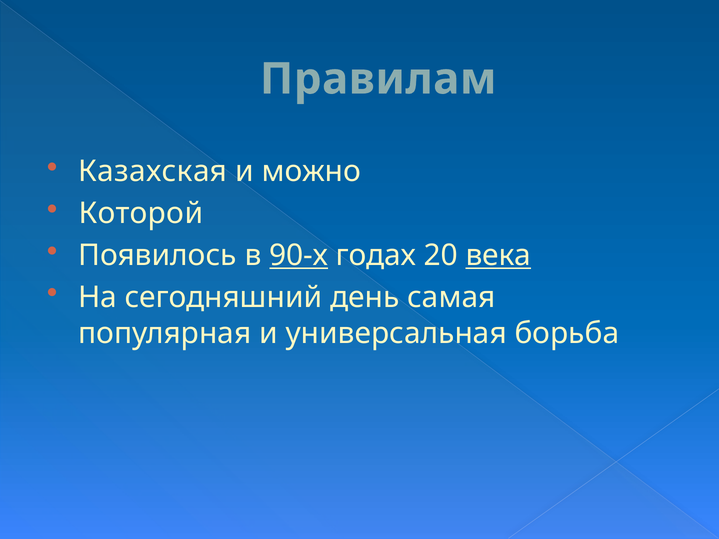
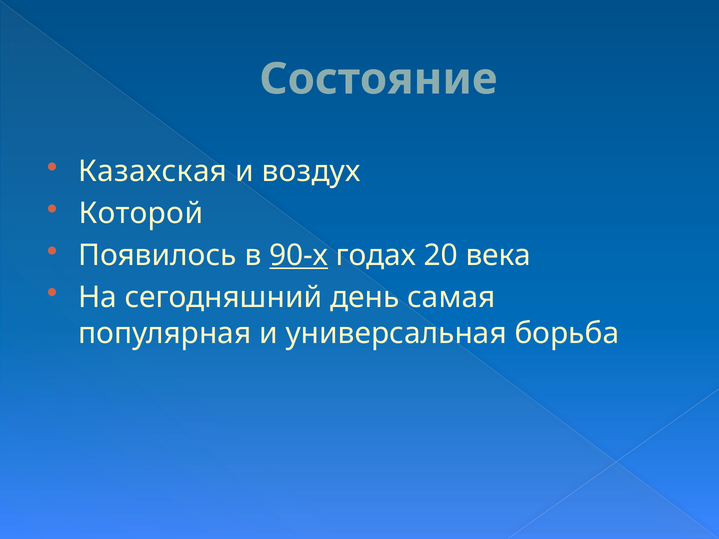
Правилам: Правилам -> Состояние (378, 79)
можно: можно -> воздух (311, 172)
века underline: present -> none (498, 256)
